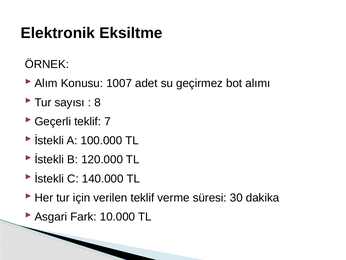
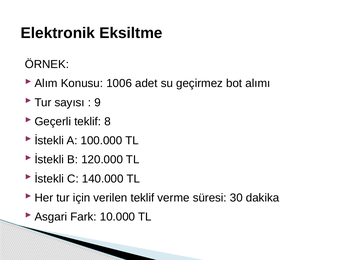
1007: 1007 -> 1006 (119, 83)
8: 8 -> 9 (97, 102)
7: 7 -> 8 (108, 121)
